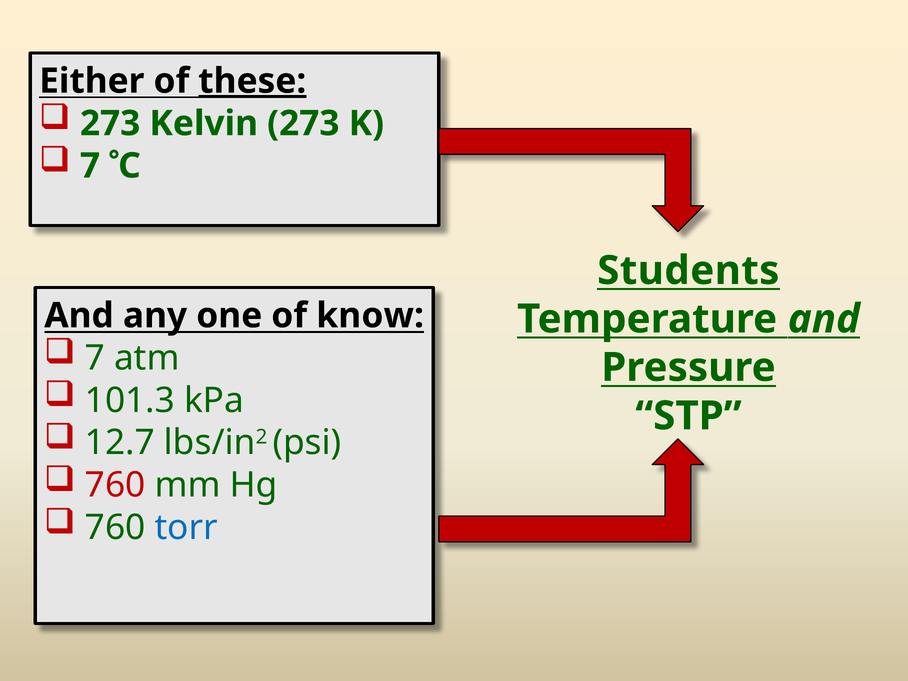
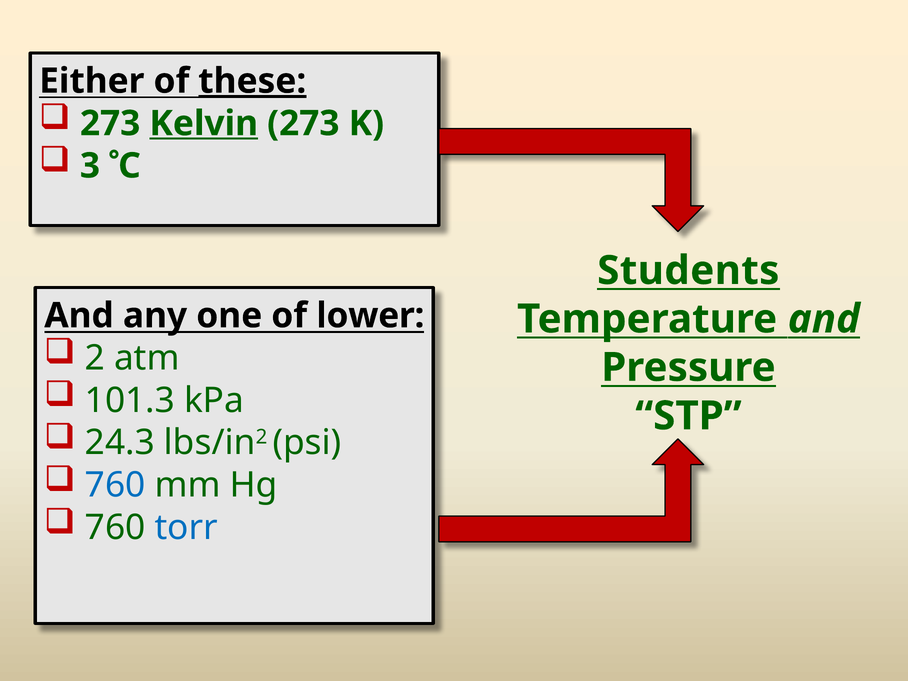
Kelvin underline: none -> present (204, 123)
7: 7 -> 3 (90, 166)
know: know -> lower (370, 316)
7: 7 -> 2 (95, 358)
12.7: 12.7 -> 24.3 (120, 443)
760 colour: red -> blue (115, 485)
